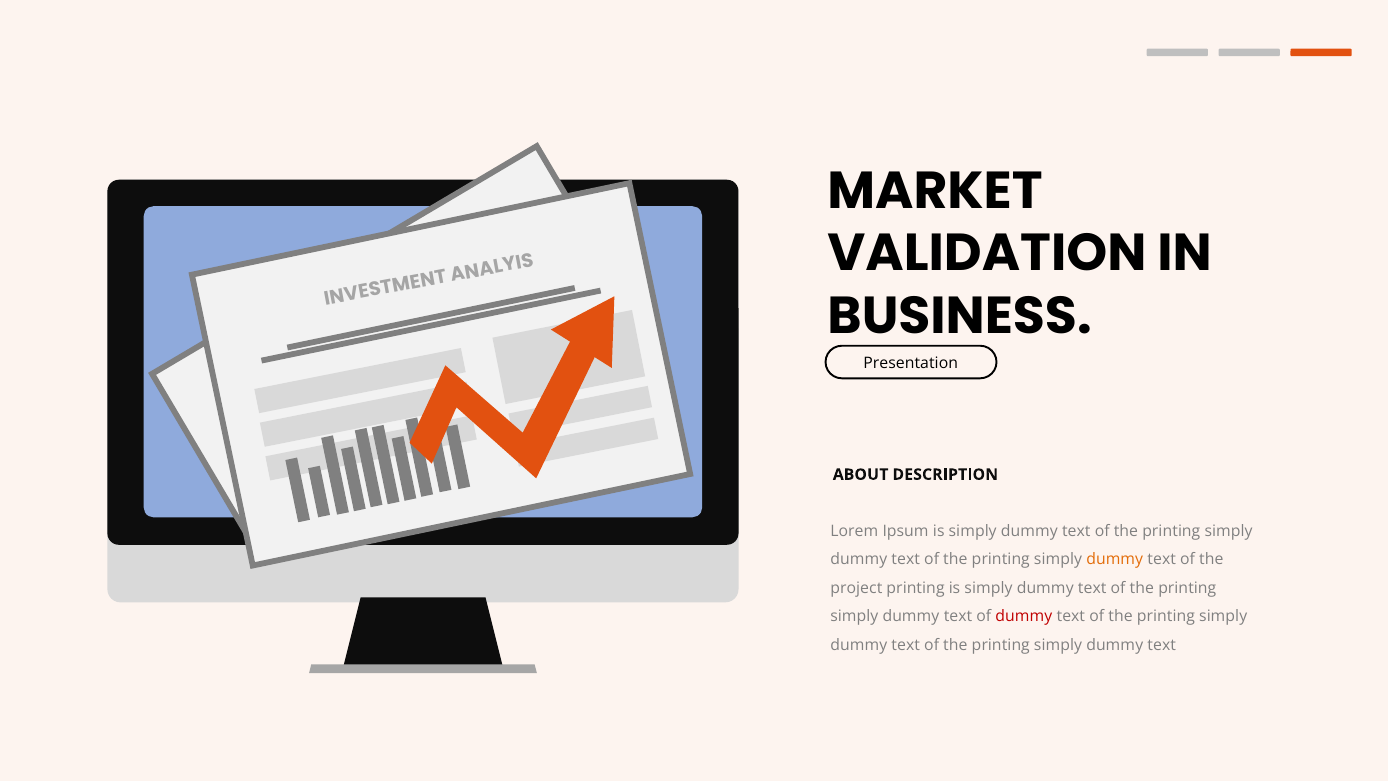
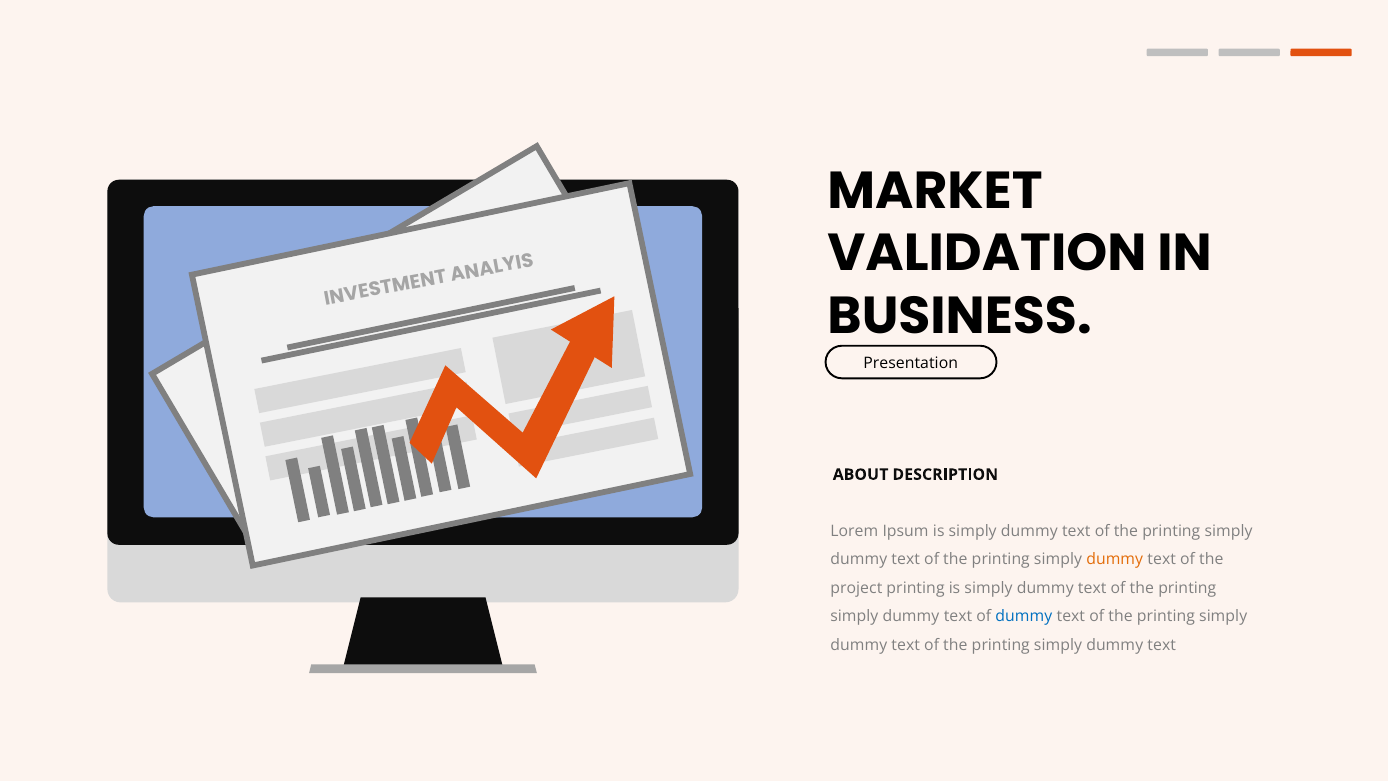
dummy colour: red -> blue (1024, 616)
